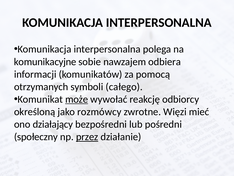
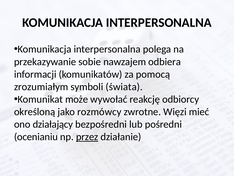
komunikacyjne: komunikacyjne -> przekazywanie (45, 62)
otrzymanych: otrzymanych -> zrozumiałym (41, 87)
całego: całego -> świata (124, 87)
może underline: present -> none (77, 99)
społeczny: społeczny -> ocenianiu (36, 136)
